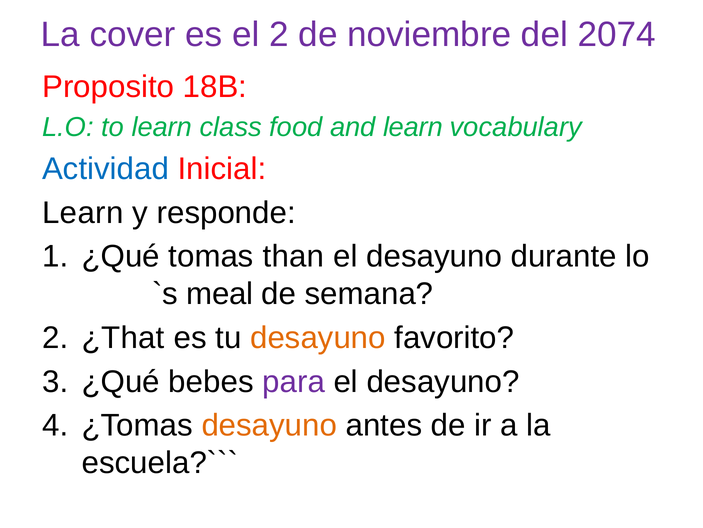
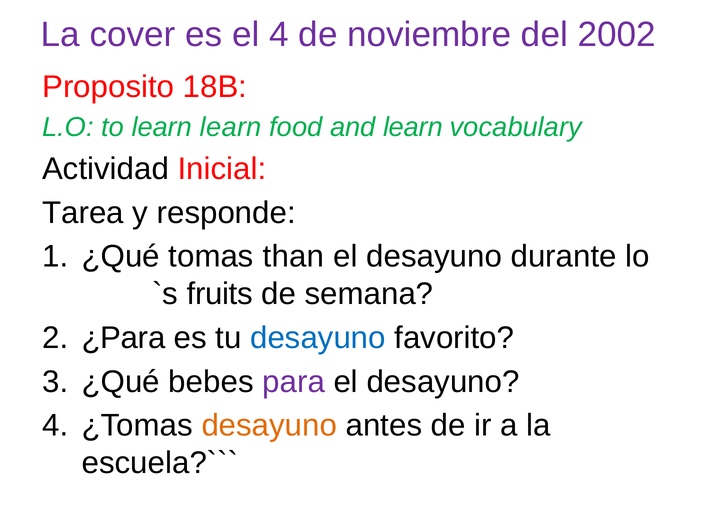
el 2: 2 -> 4 (279, 35)
2074: 2074 -> 2002 (617, 35)
learn class: class -> learn (231, 127)
Actividad colour: blue -> black (106, 169)
Learn: Learn -> Tarea (83, 212)
meal: meal -> fruits (220, 294)
¿That: ¿That -> ¿Para (124, 337)
desayuno colour: orange -> blue (318, 337)
